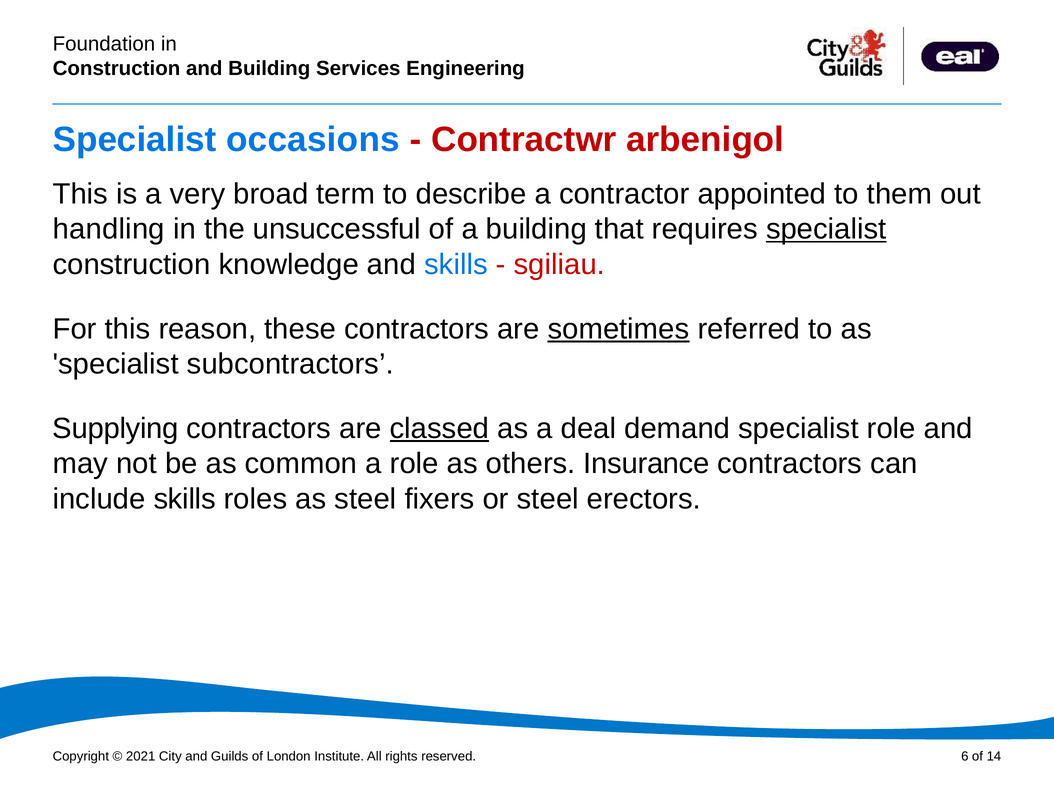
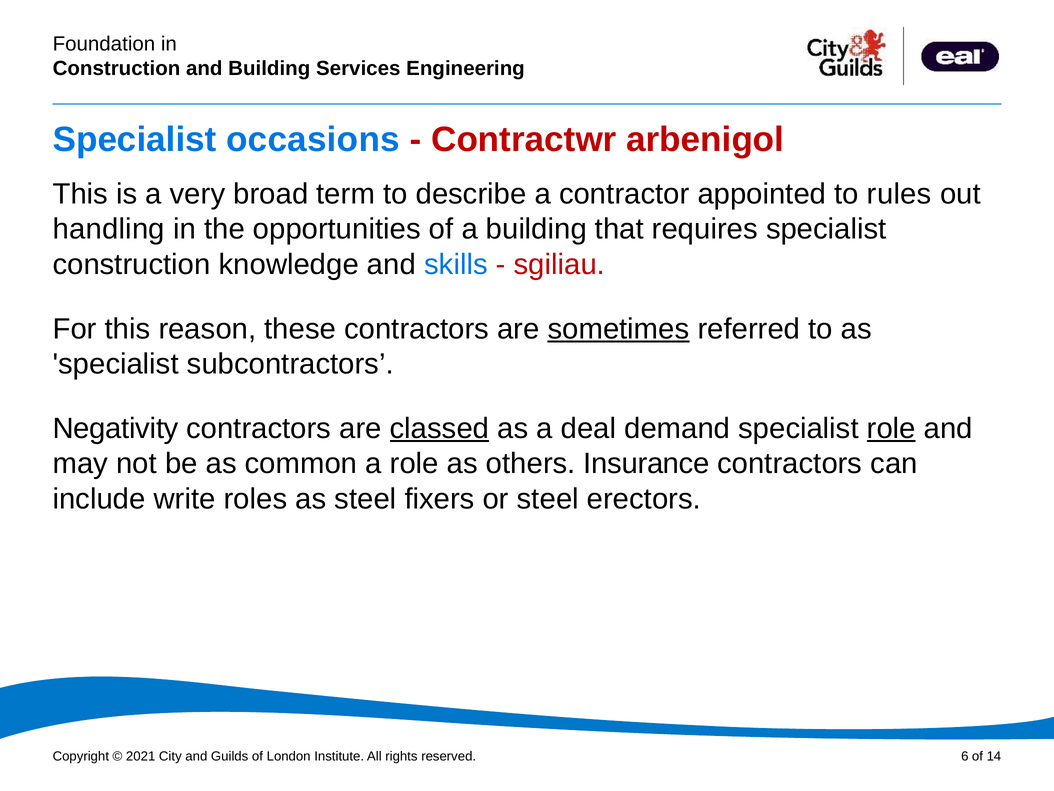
them: them -> rules (899, 194)
unsuccessful: unsuccessful -> opportunities (337, 229)
specialist underline: present -> none (826, 229)
Supplying: Supplying -> Negativity (116, 428)
role underline: none -> present (891, 428)
include skills: skills -> write (185, 499)
